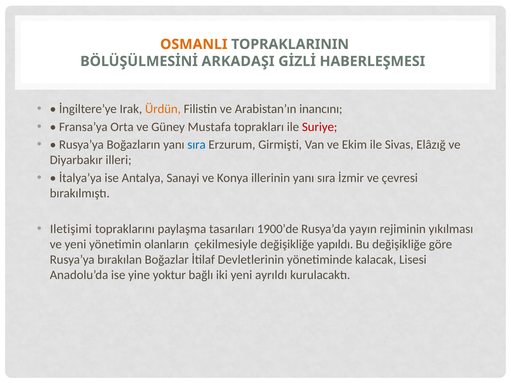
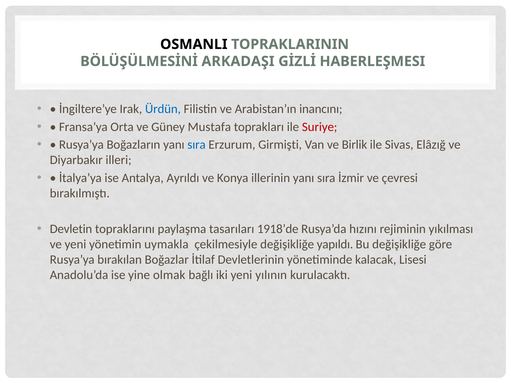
OSMANLI colour: orange -> black (194, 44)
Ürdün colour: orange -> blue (163, 109)
Ekim: Ekim -> Birlik (354, 145)
Sanayi: Sanayi -> Ayrıldı (183, 178)
Iletişimi: Iletişimi -> Devletin (71, 229)
1900’de: 1900’de -> 1918’de (278, 229)
yayın: yayın -> hızını (363, 229)
olanların: olanların -> uymakla (166, 244)
yoktur: yoktur -> olmak (169, 275)
ayrıldı: ayrıldı -> yılının (271, 275)
